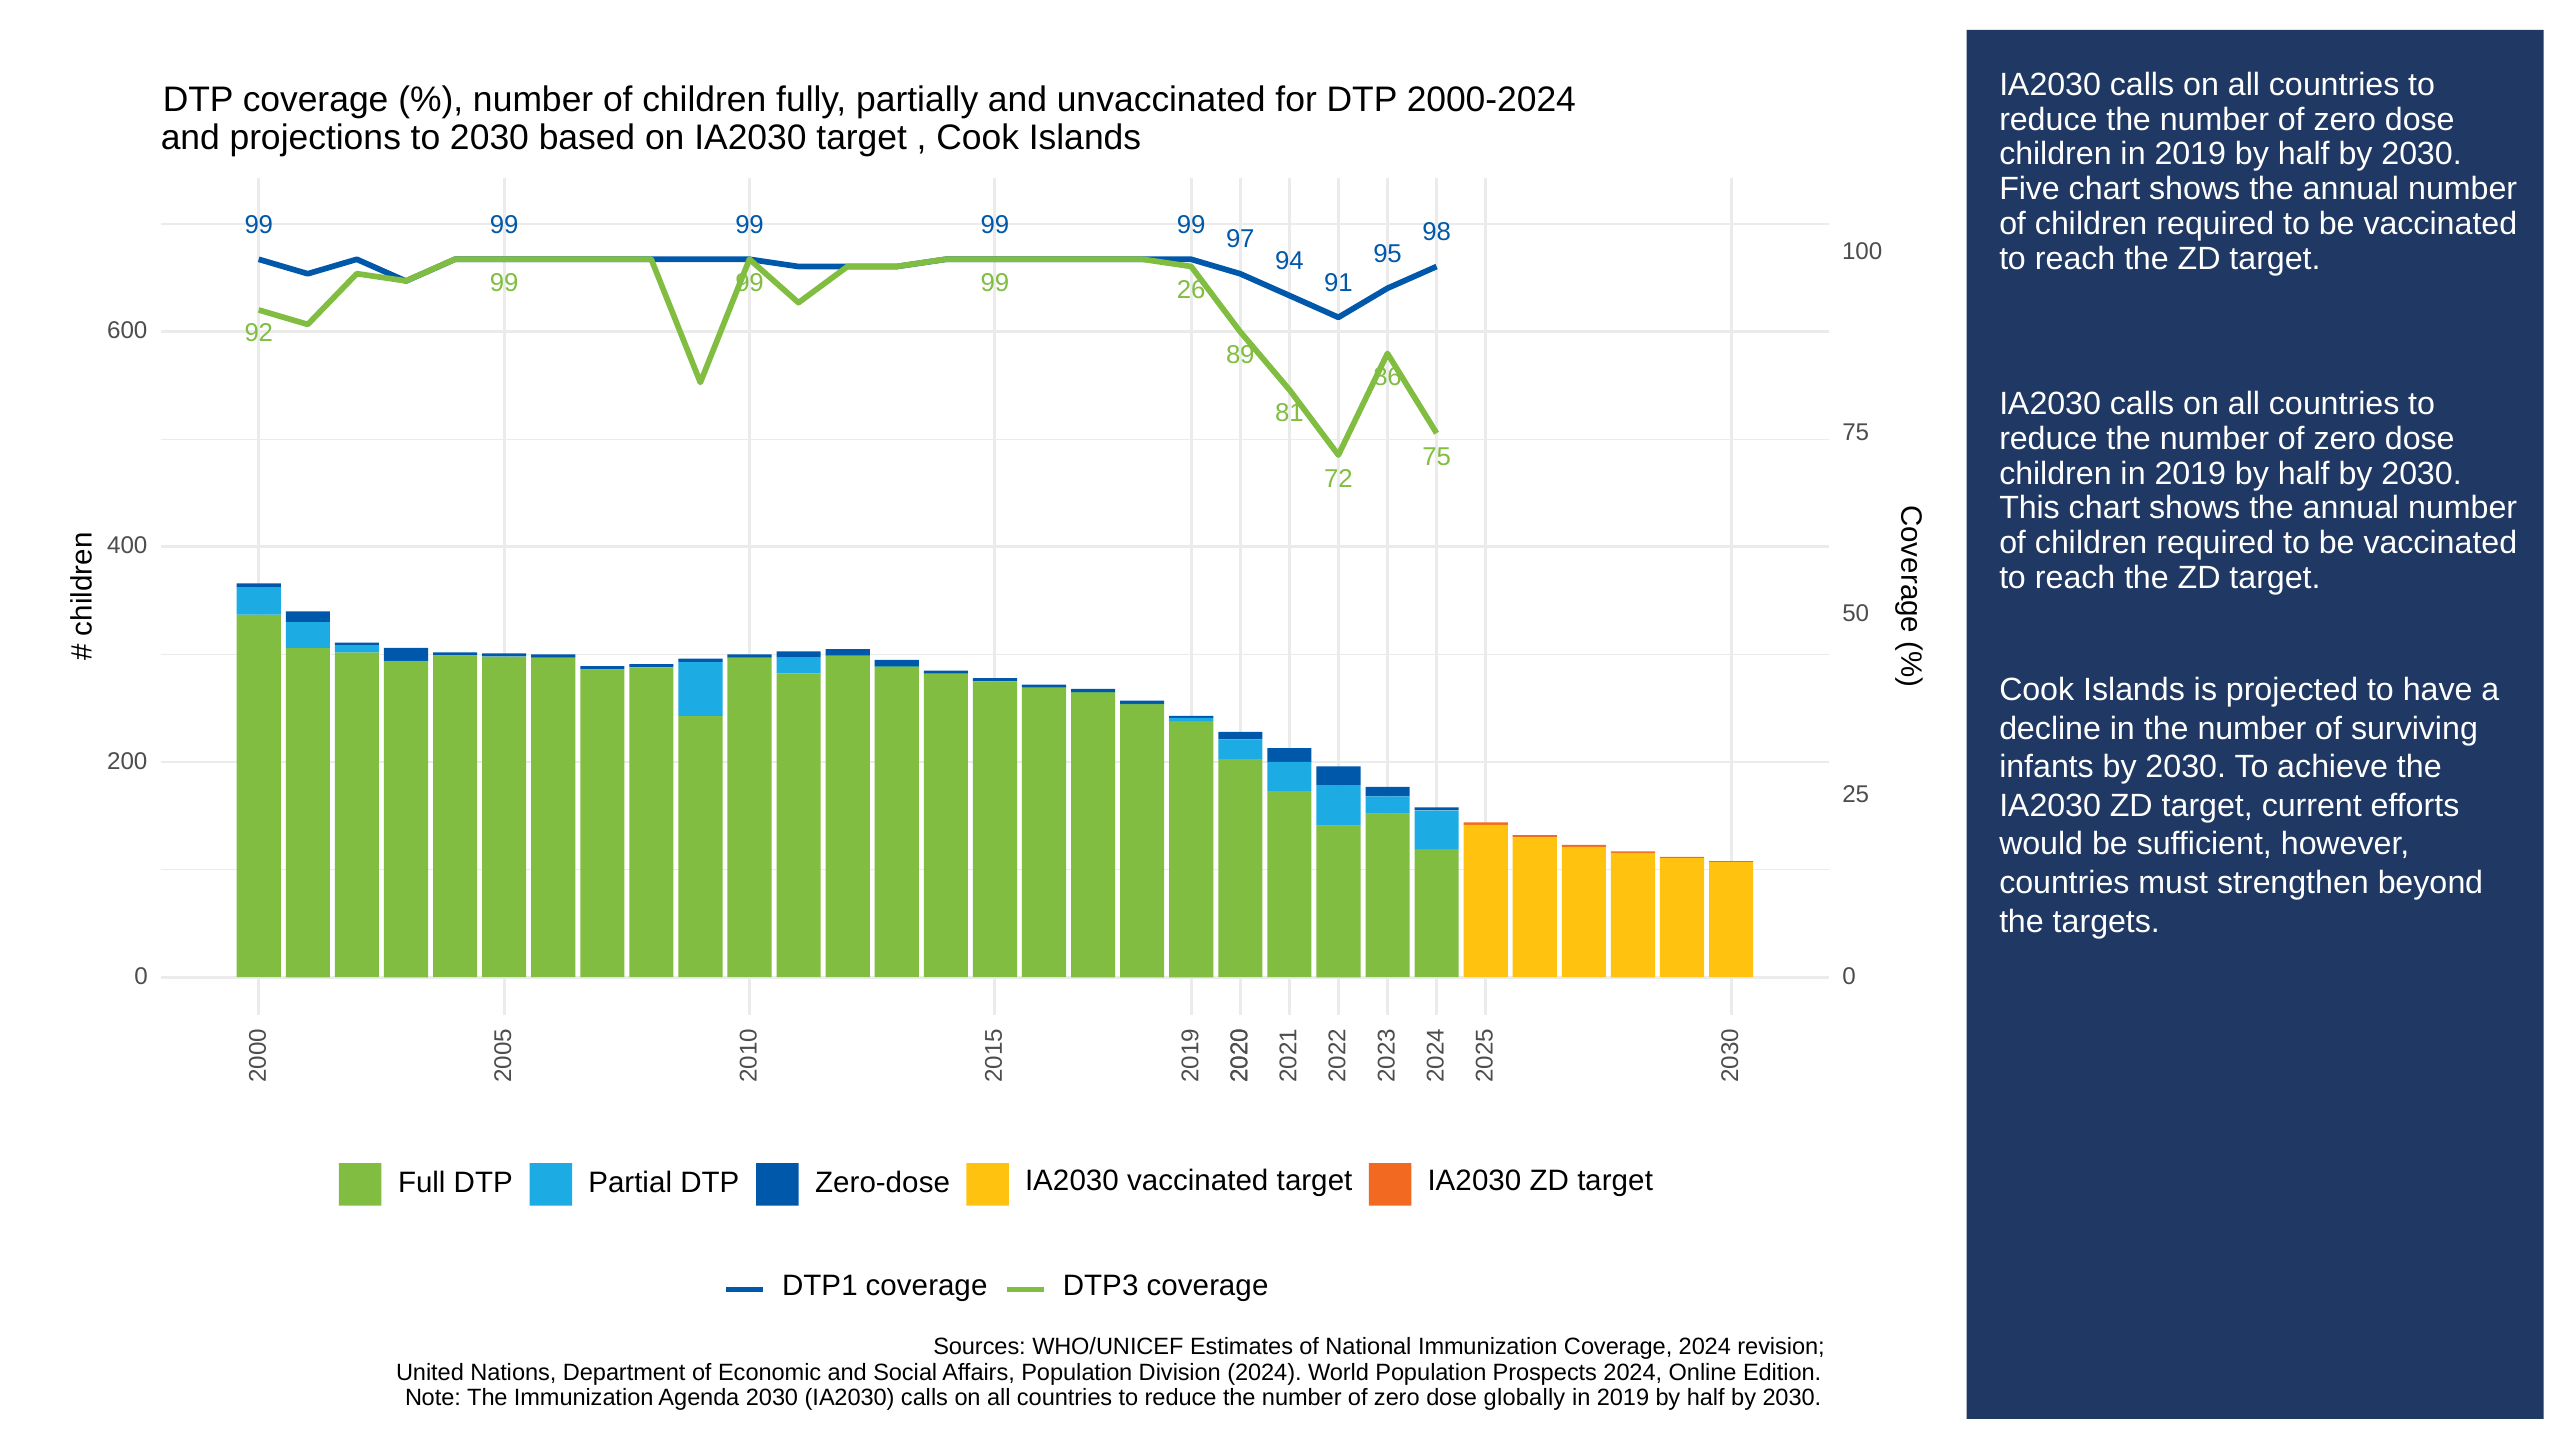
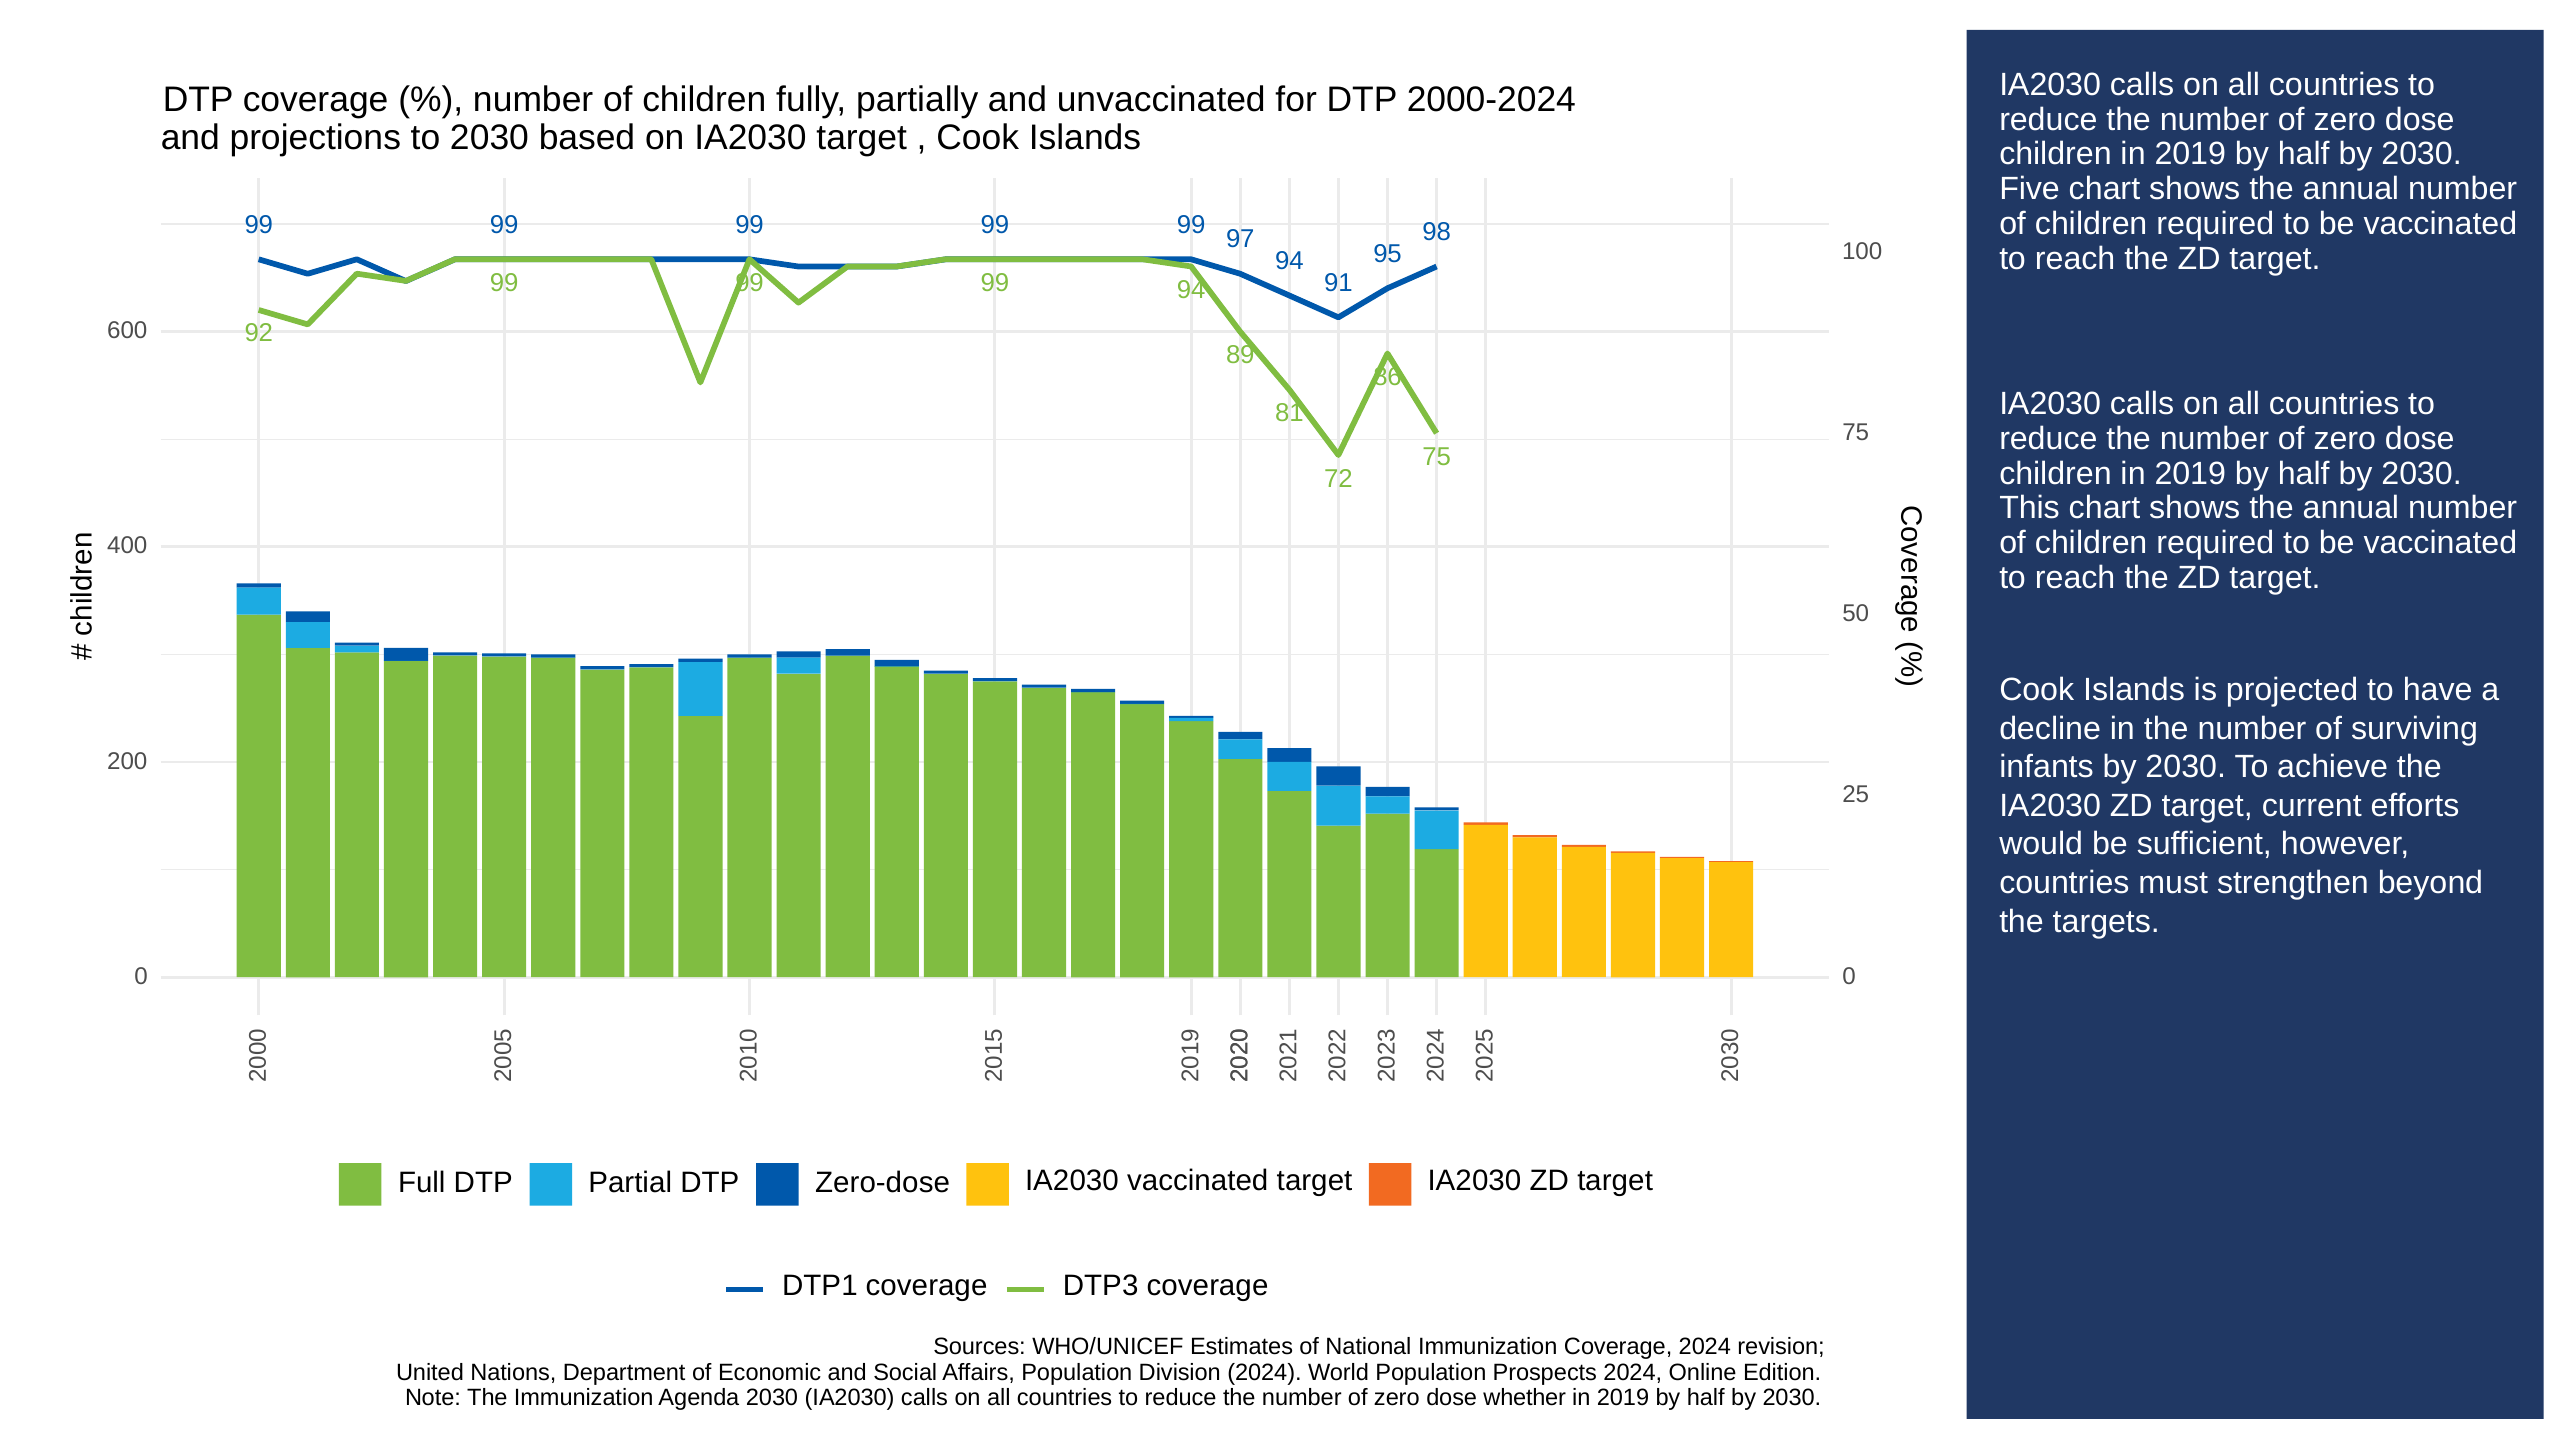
99 26: 26 -> 94 (1191, 290)
globally: globally -> whether (1525, 1398)
